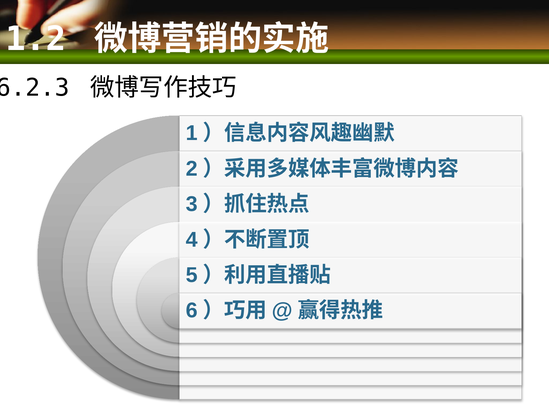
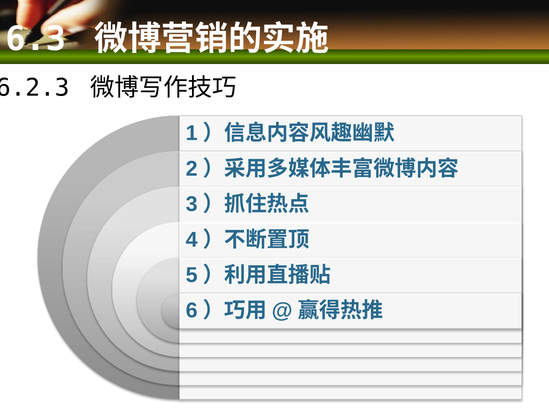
1.2: 1.2 -> 6.3 (36, 39)
